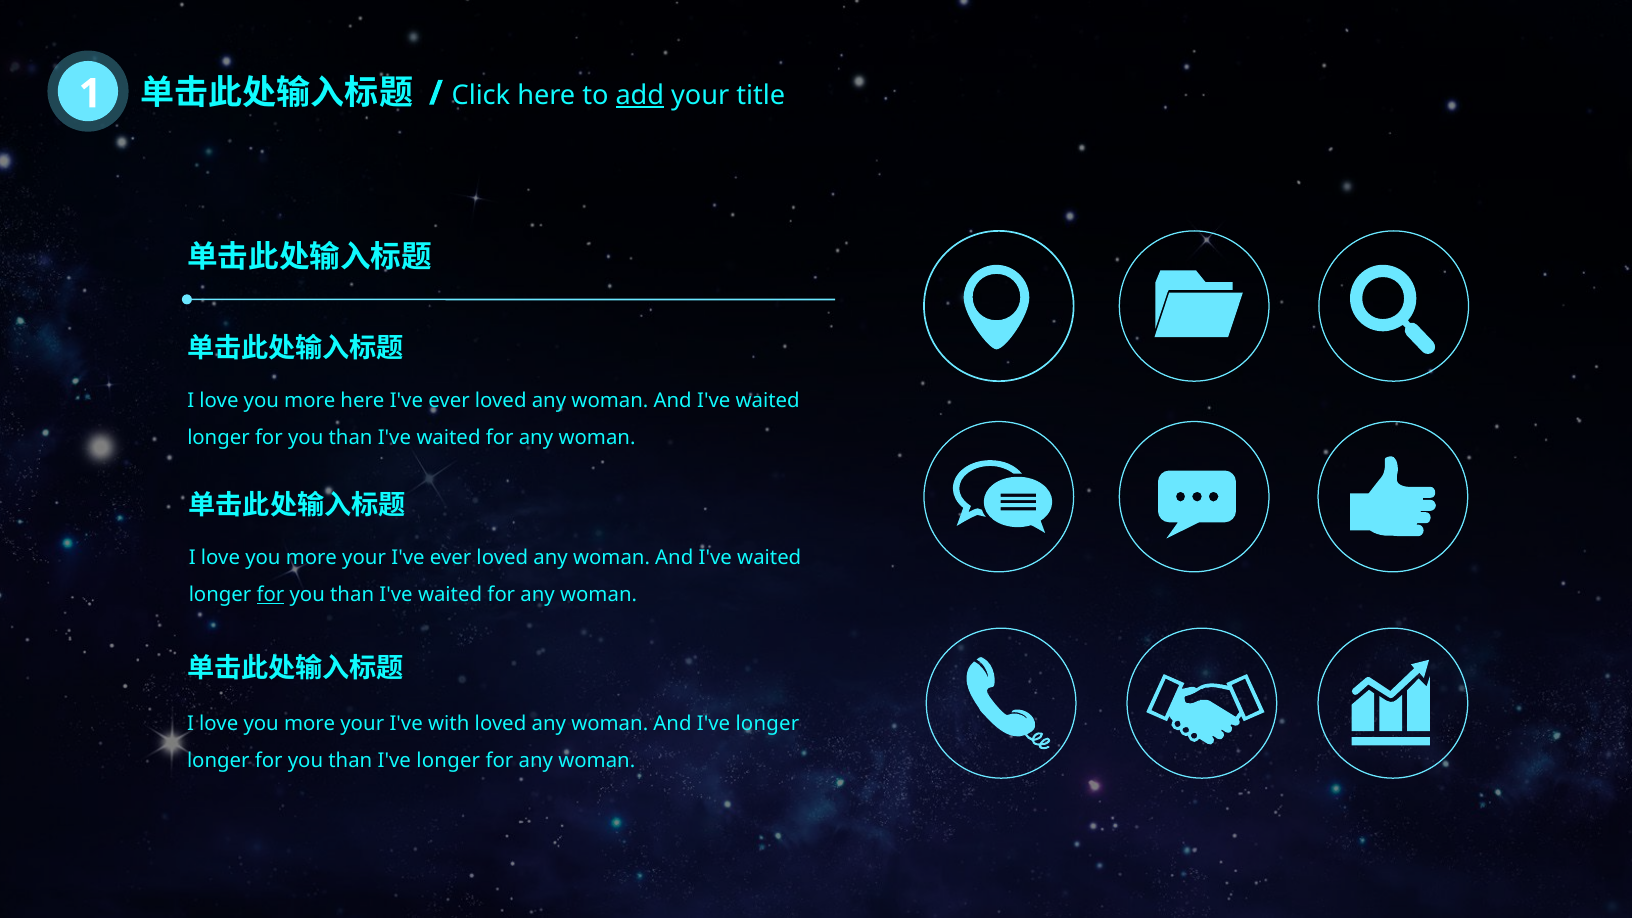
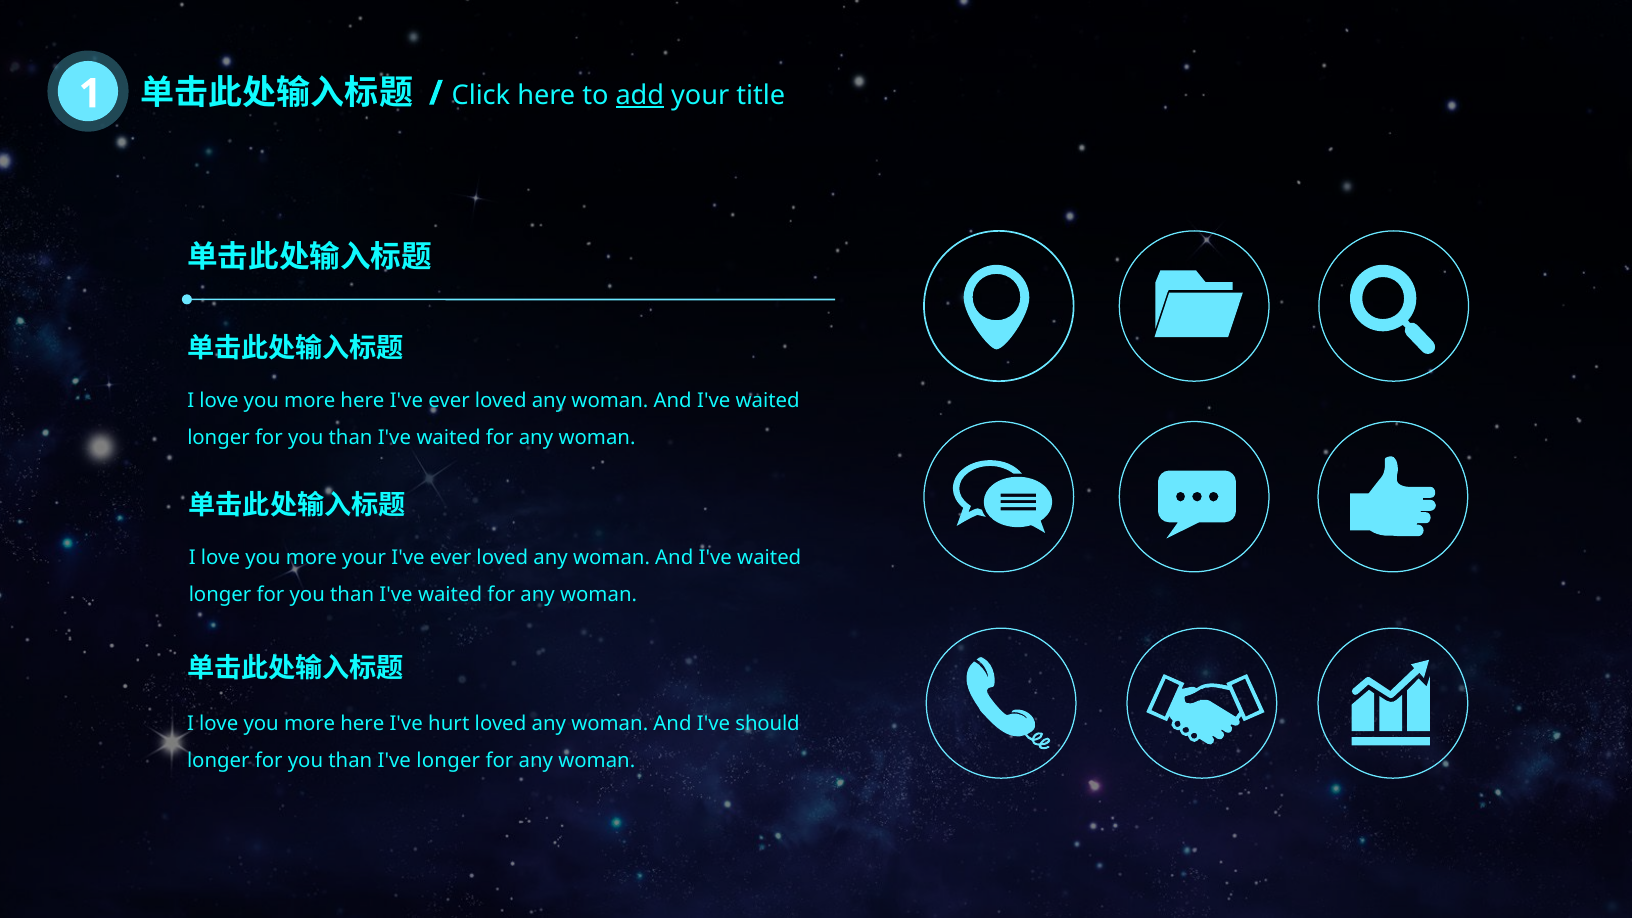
for underline: present -> none (271, 594)
your: your -> here (362, 724)
with: with -> hurt (449, 724)
And I've longer: longer -> should (768, 724)
